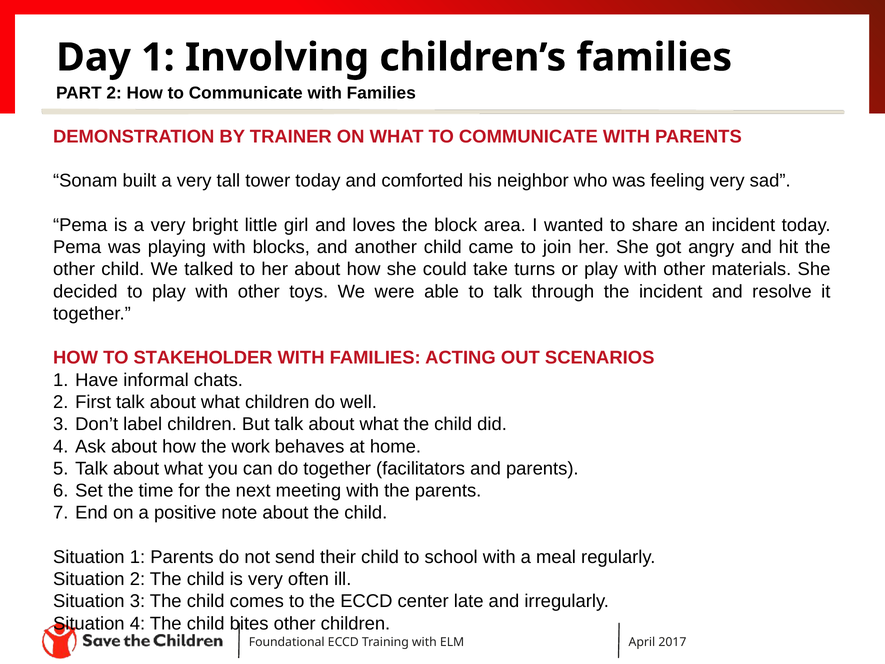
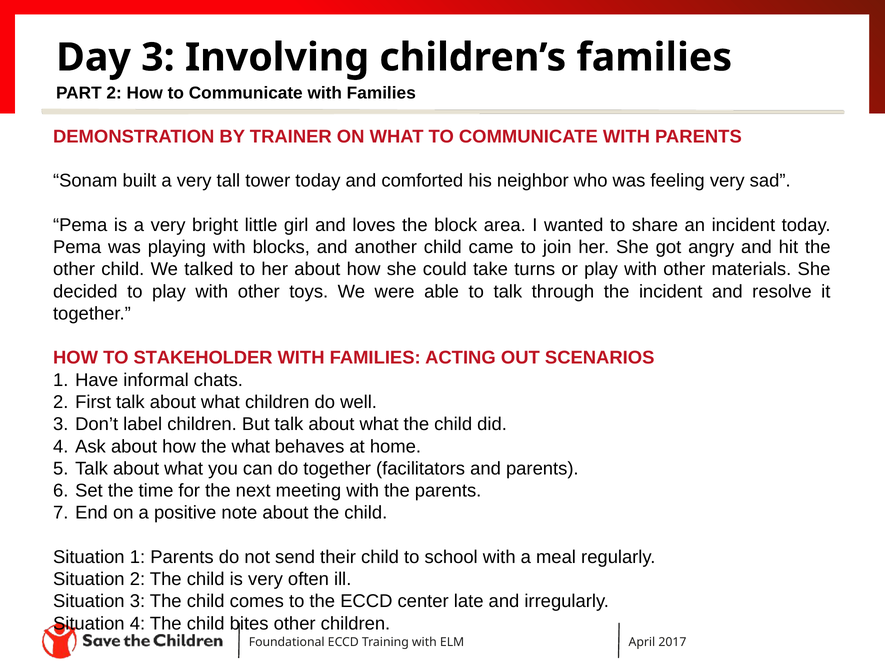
Day 1: 1 -> 3 (158, 57)
the work: work -> what (251, 446)
